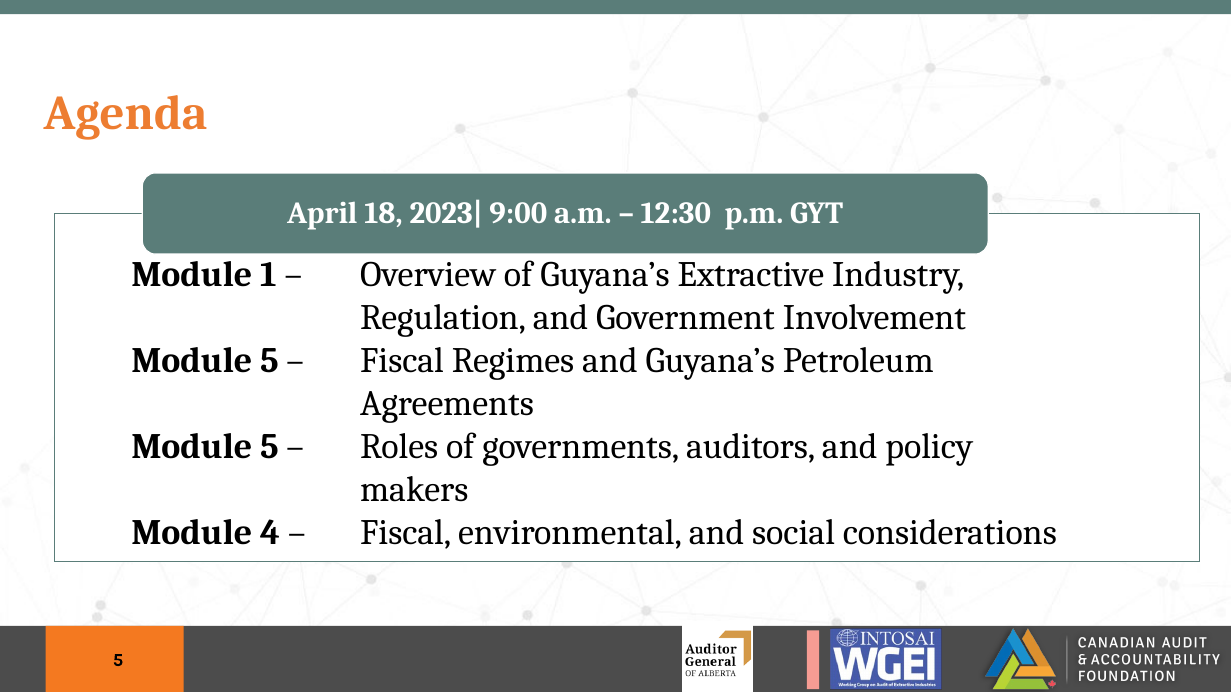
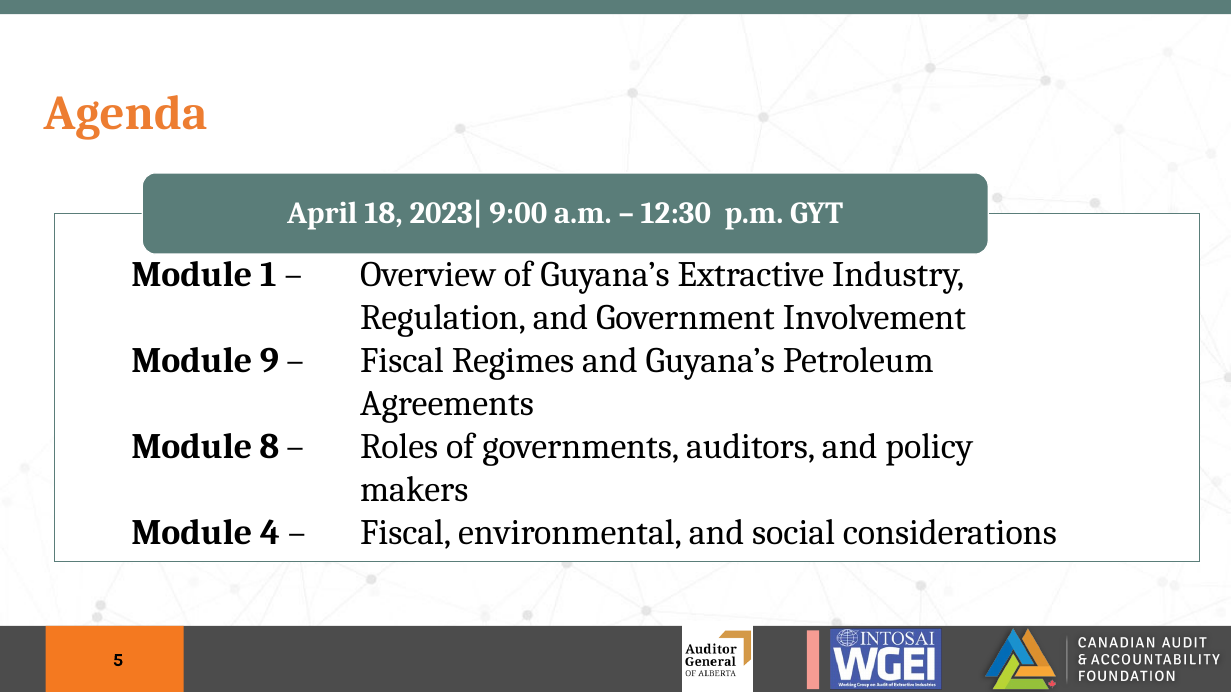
5: 5 -> 9 (269, 361)
5: 5 -> 8 (269, 447)
